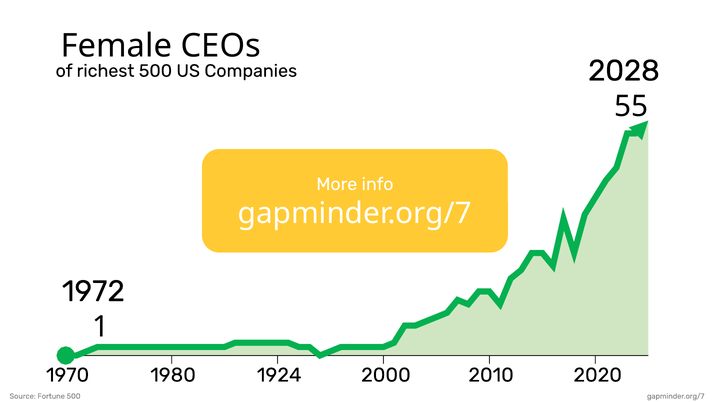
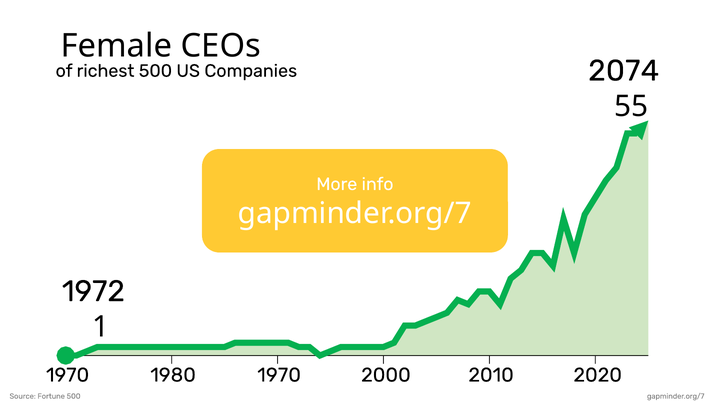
2028: 2028 -> 2074 (624, 71)
1980 1924: 1924 -> 1970 (279, 375)
